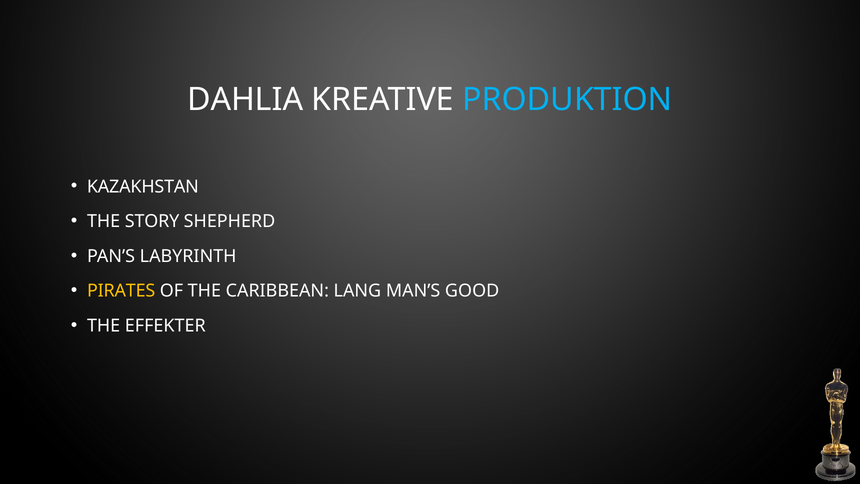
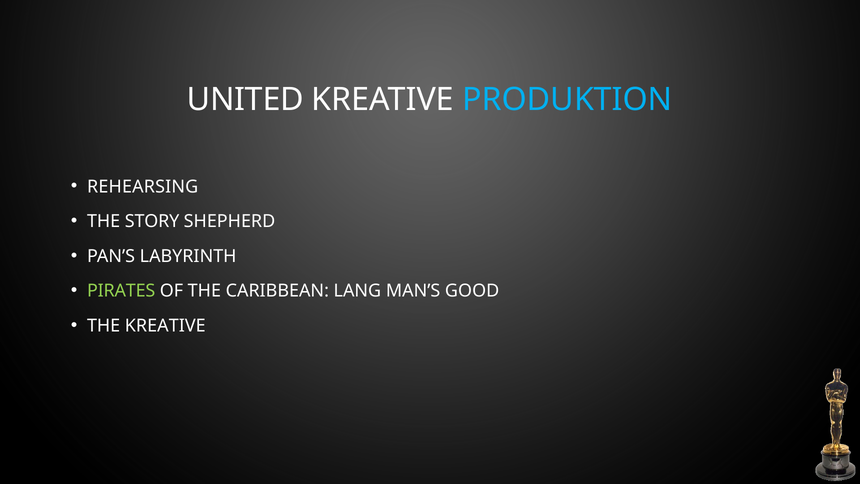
DAHLIA: DAHLIA -> UNITED (245, 100)
KAZAKHSTAN: KAZAKHSTAN -> REHEARSING (143, 186)
PIRATES colour: yellow -> light green (121, 291)
THE EFFEKTER: EFFEKTER -> KREATIVE (165, 326)
